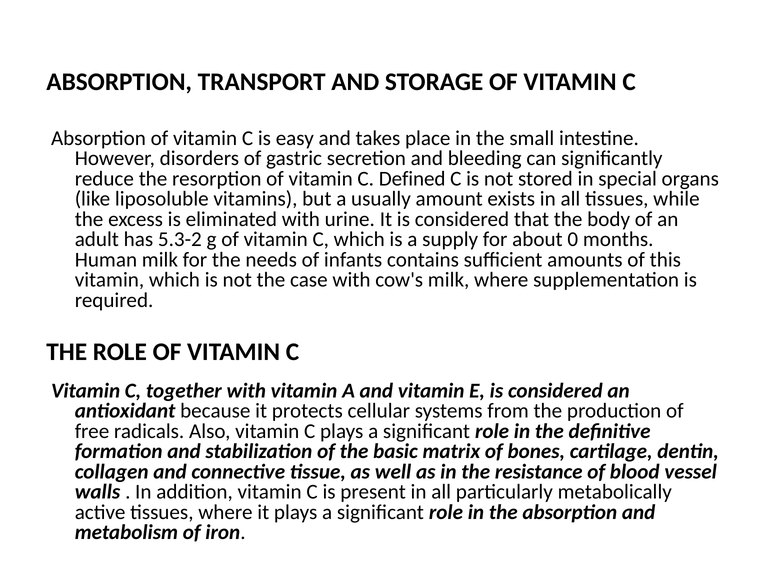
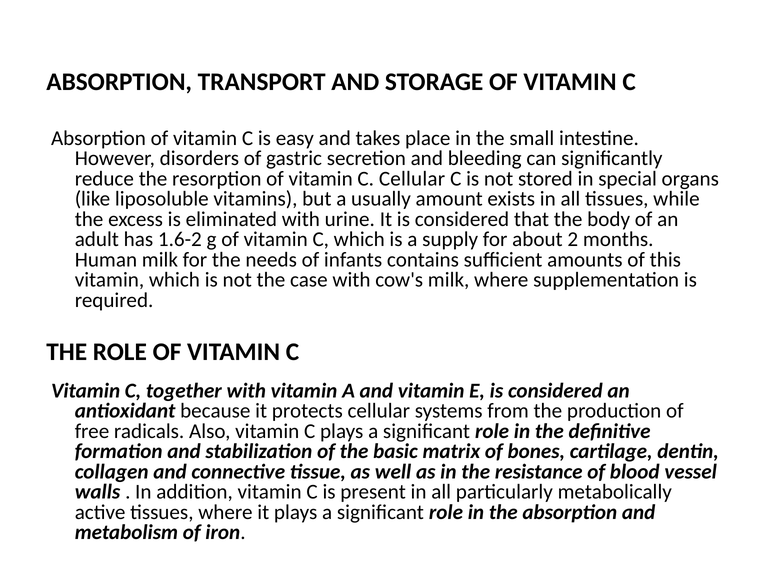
C Defined: Defined -> Cellular (412, 179)
5.3-2: 5.3-2 -> 1.6-2 (180, 239)
0: 0 -> 2 (573, 239)
